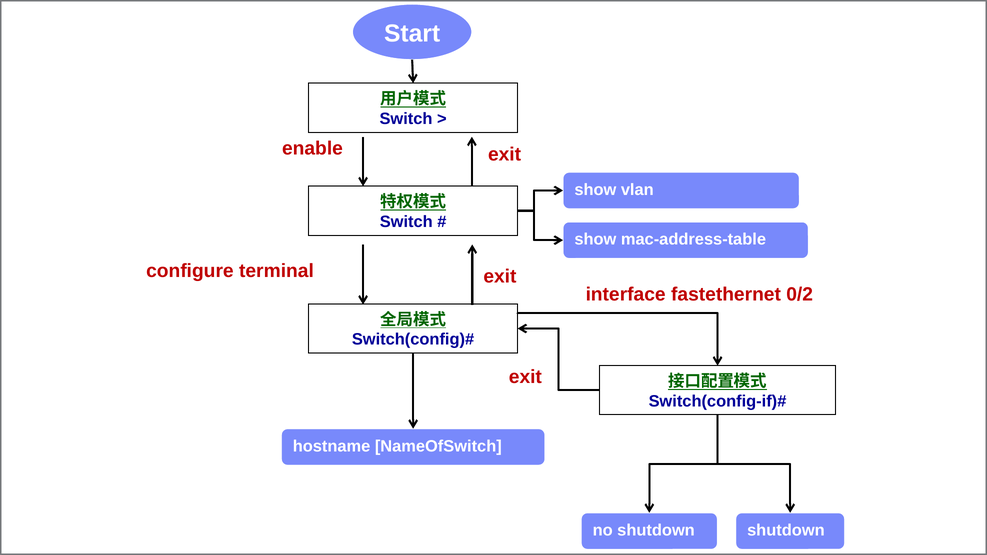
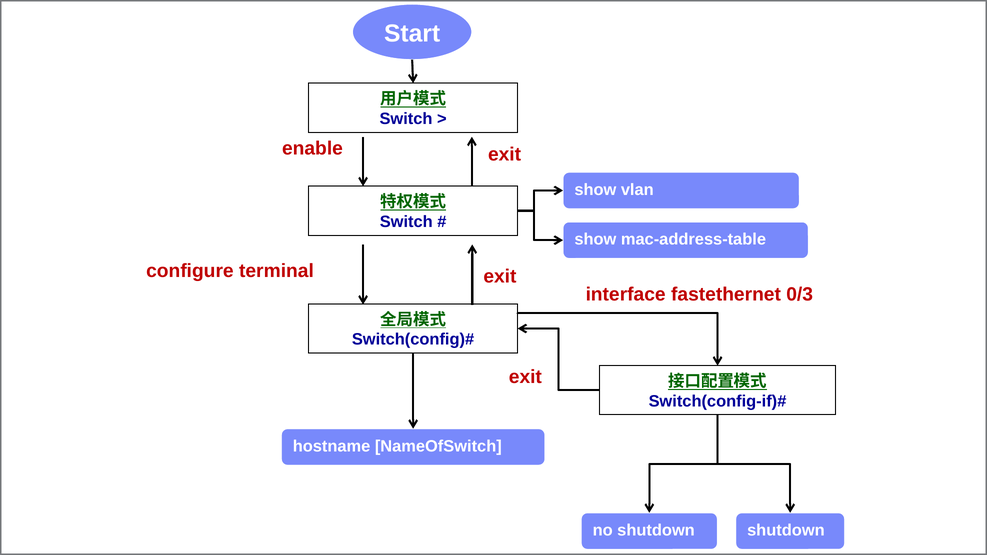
0/2: 0/2 -> 0/3 (800, 295)
